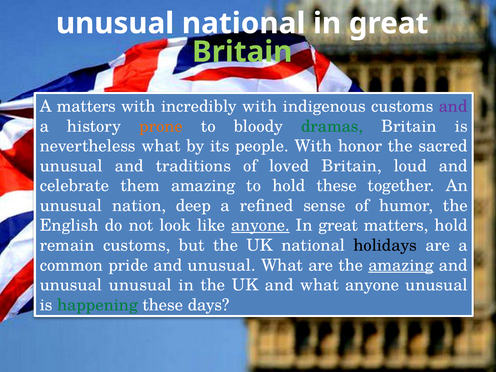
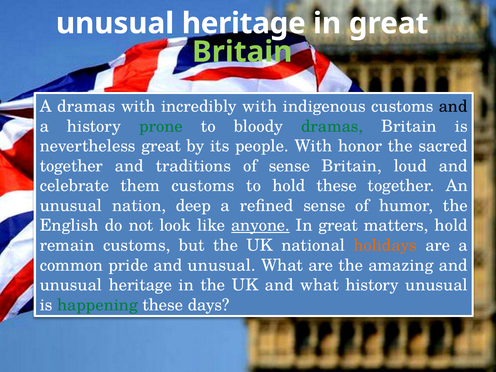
national: national -> heritage (244, 23)
A matters: matters -> dramas (86, 106)
and colour: purple -> black (453, 106)
prone colour: orange -> green (161, 126)
nevertheless what: what -> great (161, 146)
unusual: unusual -> together (71, 166)
of loved: loved -> sense (289, 166)
them amazing: amazing -> customs (203, 186)
holidays colour: black -> orange (385, 245)
amazing underline: present -> none (401, 265)
unusual: unusual -> heritage (140, 285)
what anyone: anyone -> history (372, 285)
